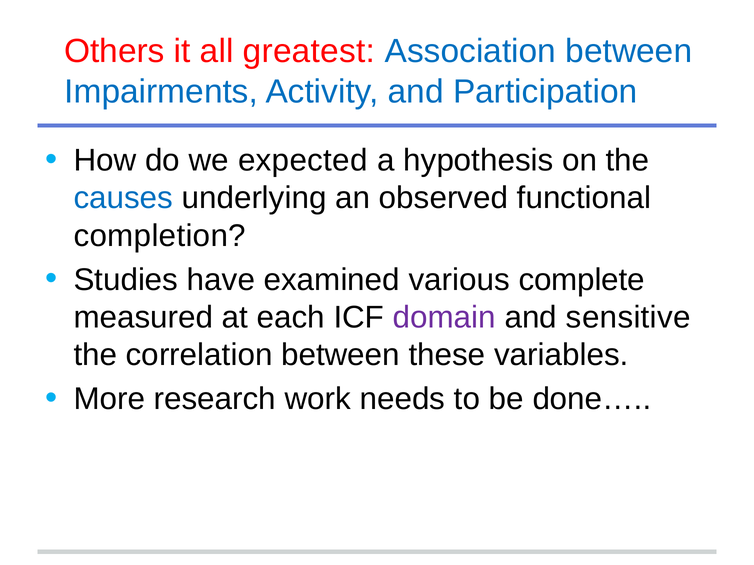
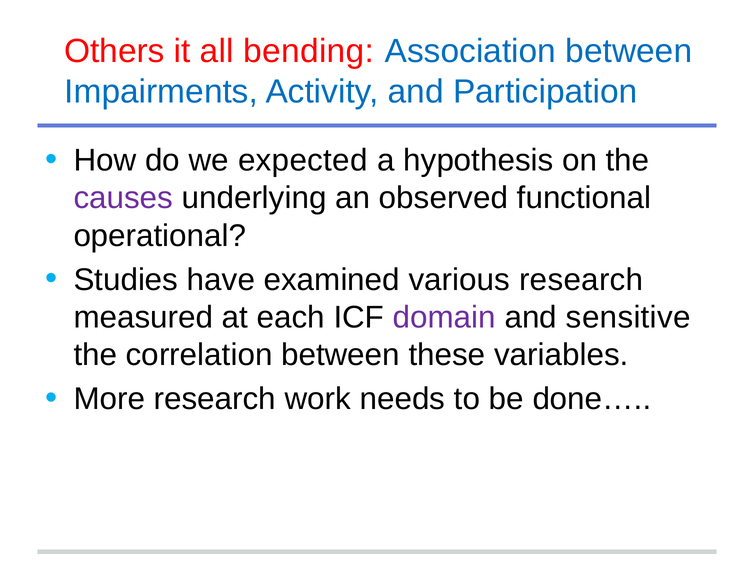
greatest: greatest -> bending (309, 51)
causes colour: blue -> purple (123, 198)
completion: completion -> operational (160, 236)
various complete: complete -> research (581, 280)
